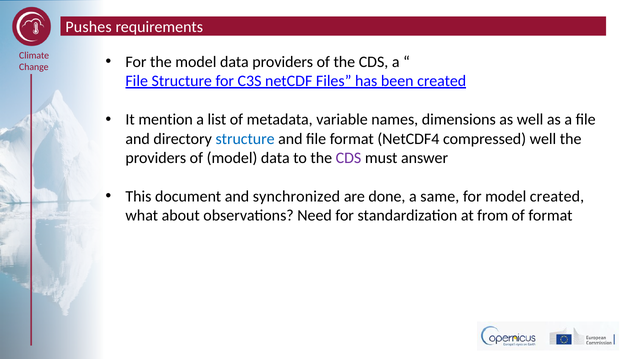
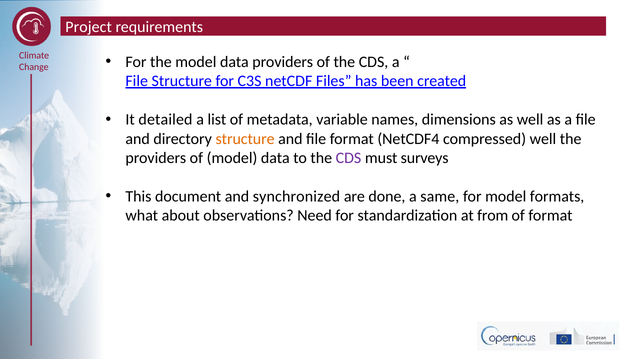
Pushes: Pushes -> Project (89, 27)
mention: mention -> detailed (165, 120)
structure colour: blue -> orange (245, 139)
answer: answer -> surveys (425, 158)
model created: created -> formats (557, 196)
